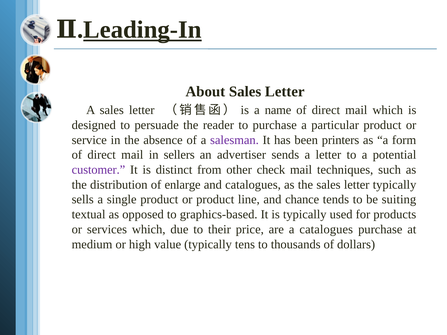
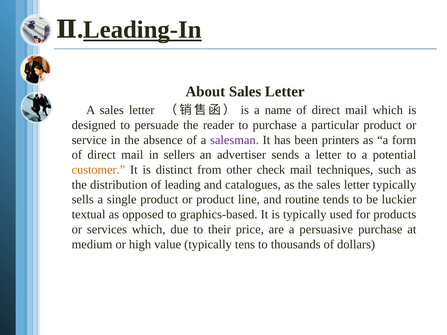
customer colour: purple -> orange (98, 170)
enlarge: enlarge -> leading (183, 185)
chance: chance -> routine (302, 200)
suiting: suiting -> luckier (399, 200)
a catalogues: catalogues -> persuasive (326, 230)
